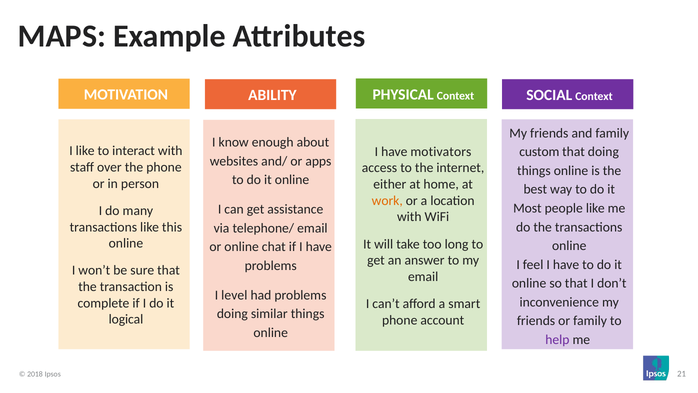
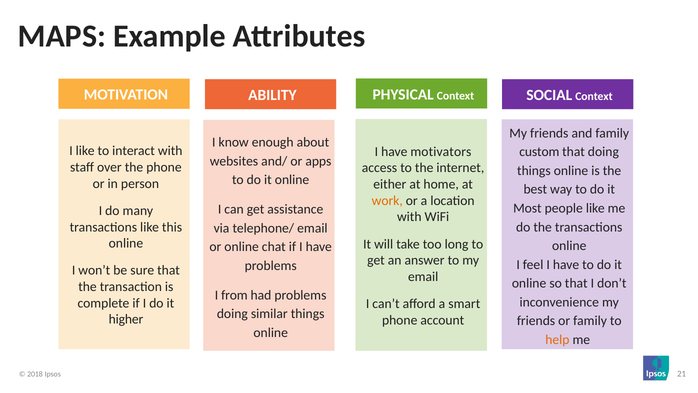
level: level -> from (234, 295)
logical: logical -> higher (126, 319)
help colour: purple -> orange (557, 339)
